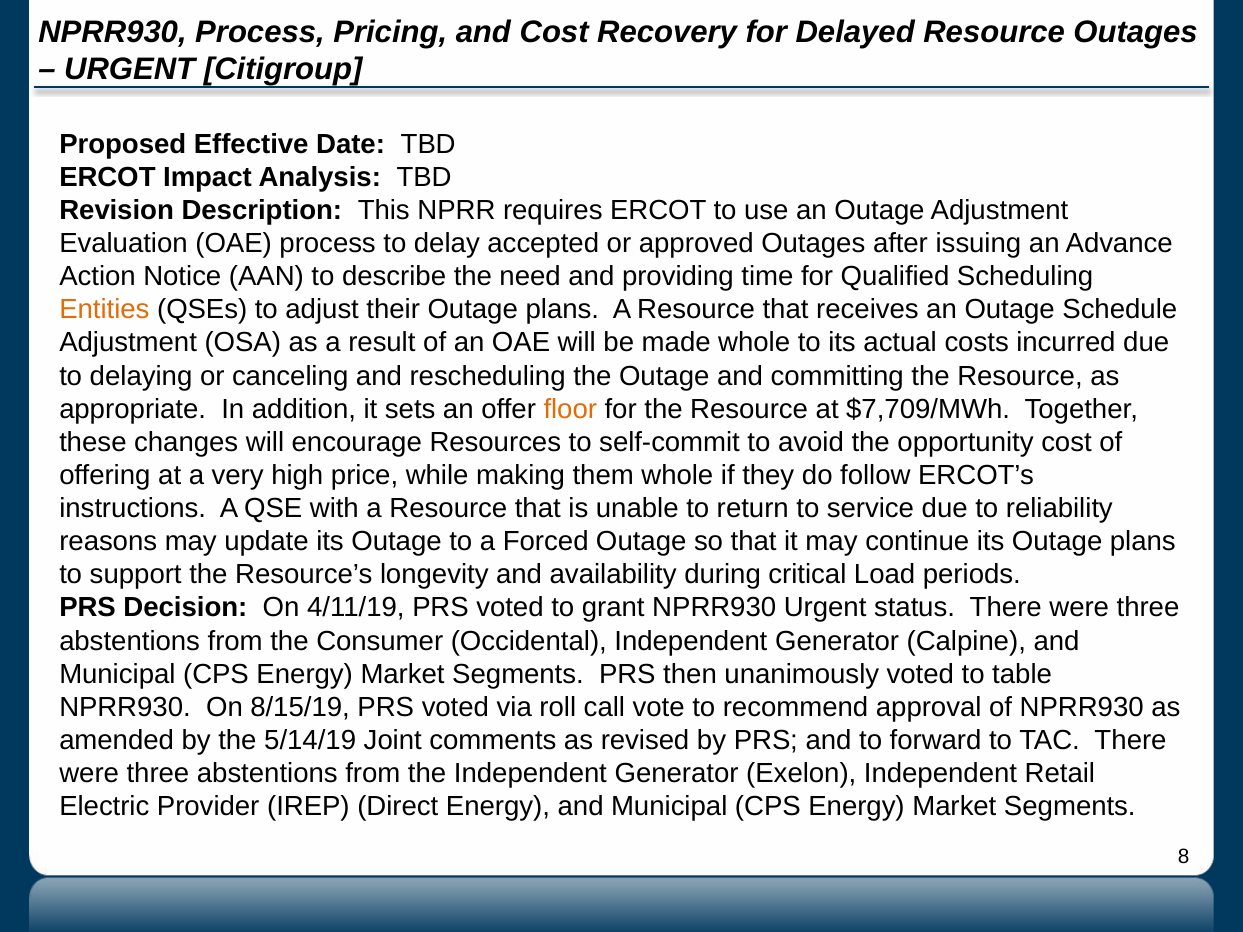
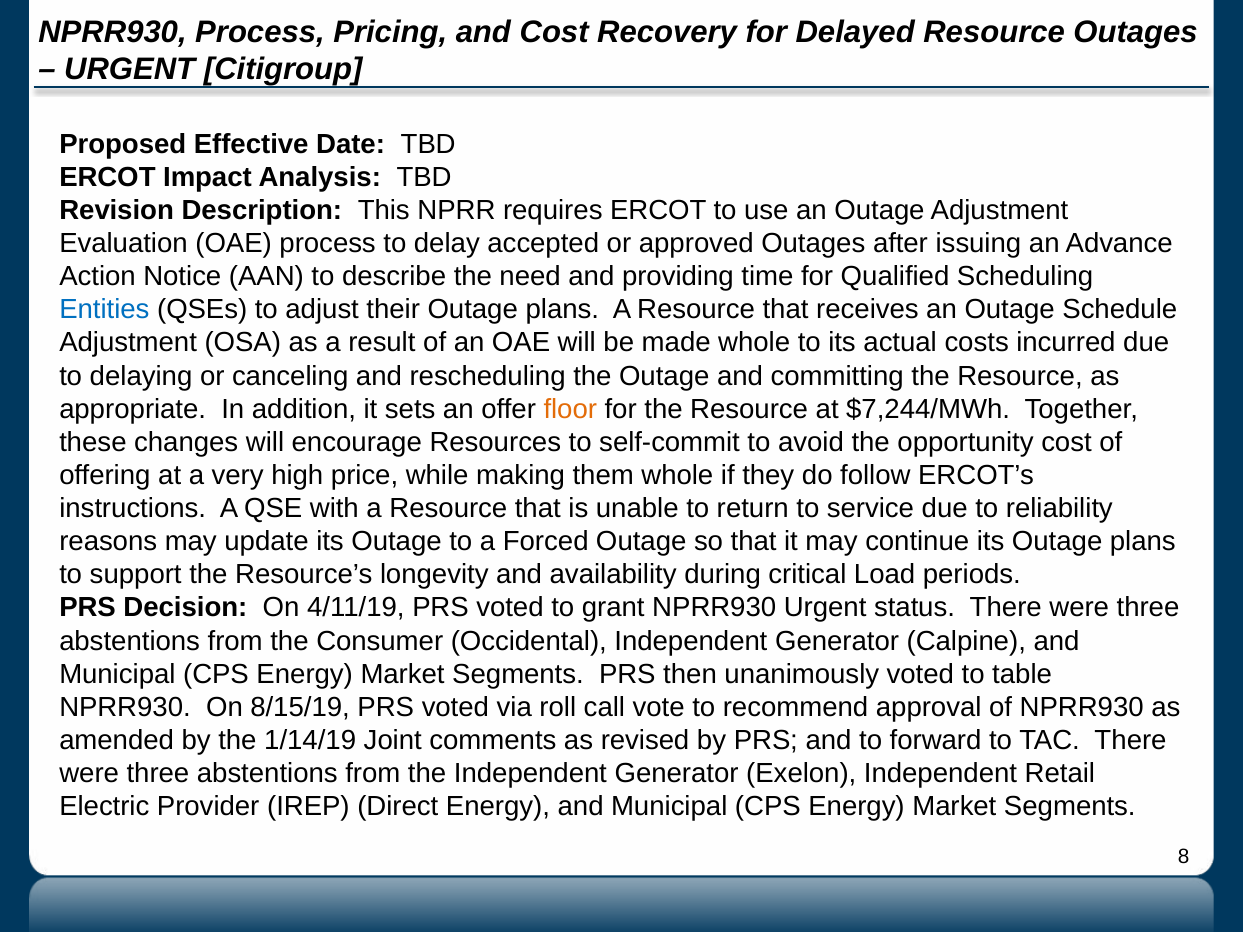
Entities colour: orange -> blue (104, 310)
$7,709/MWh: $7,709/MWh -> $7,244/MWh (928, 409)
5/14/19: 5/14/19 -> 1/14/19 (310, 741)
